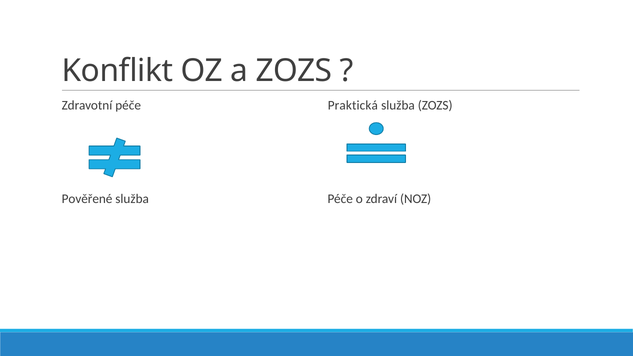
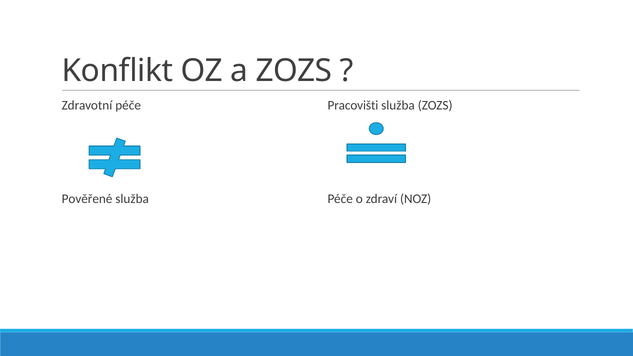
Praktická: Praktická -> Pracovišti (353, 105)
